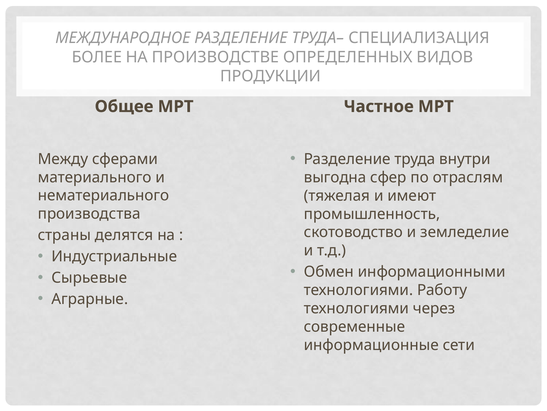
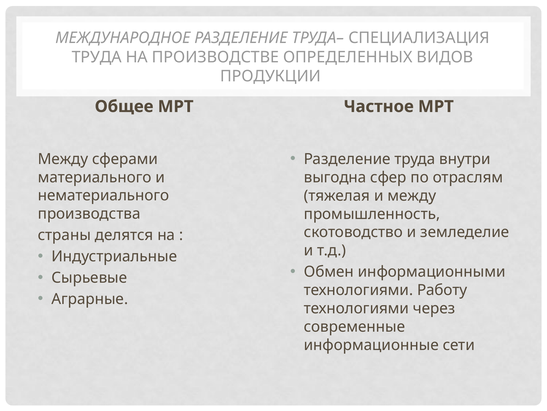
БОЛЕЕ: БОЛЕЕ -> ТРУДА (97, 57)
и имеют: имеют -> между (412, 195)
